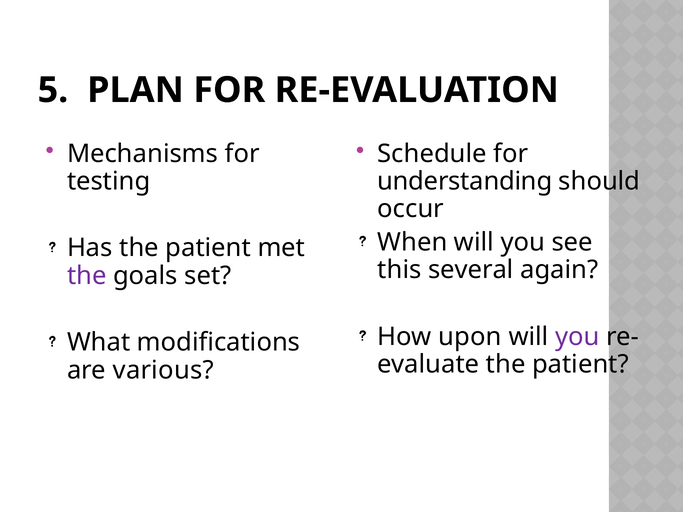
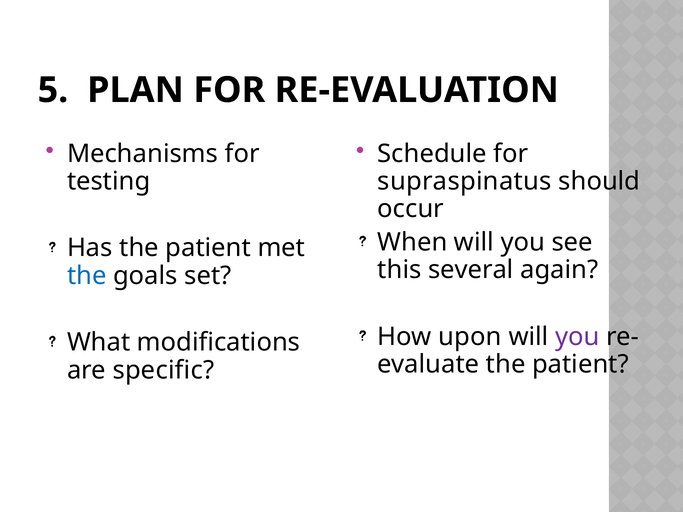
understanding: understanding -> supraspinatus (465, 181)
the colour: purple -> blue (87, 276)
various: various -> specific (163, 370)
